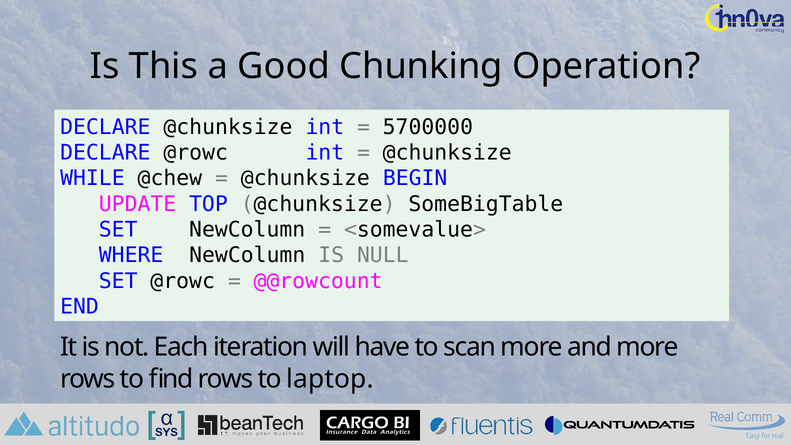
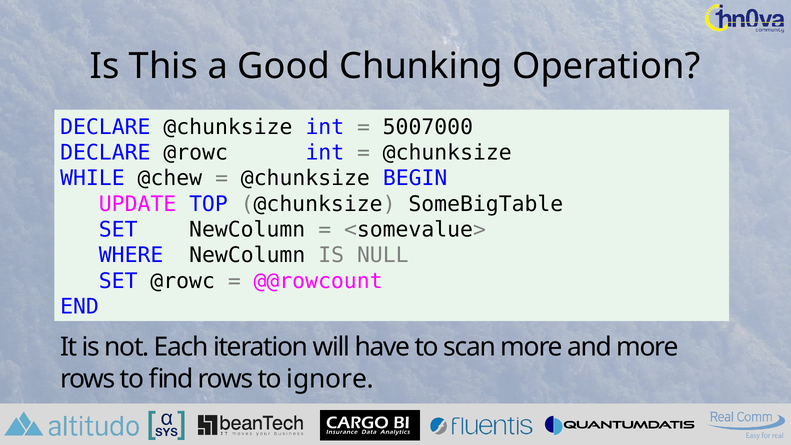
5700000: 5700000 -> 5007000 (428, 127)
laptop: laptop -> ignore (330, 379)
